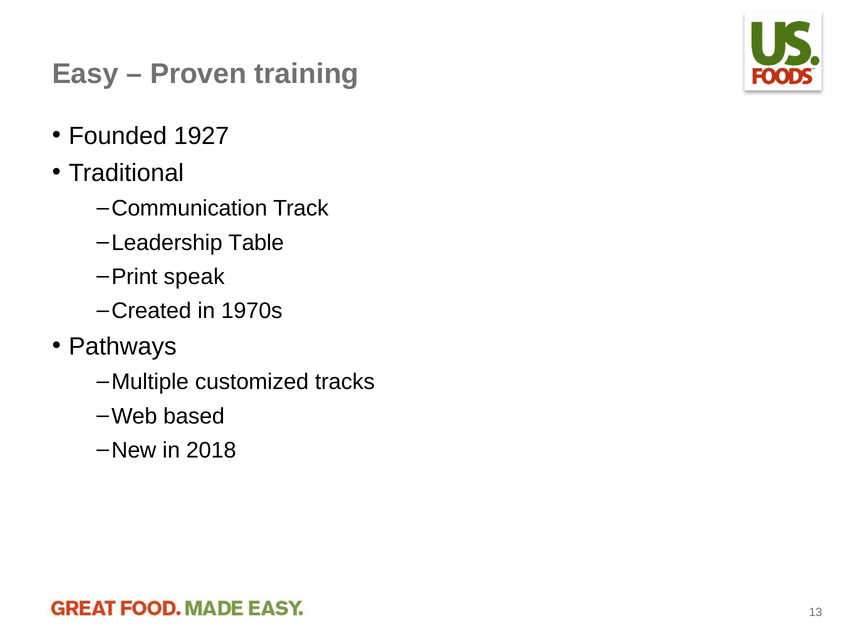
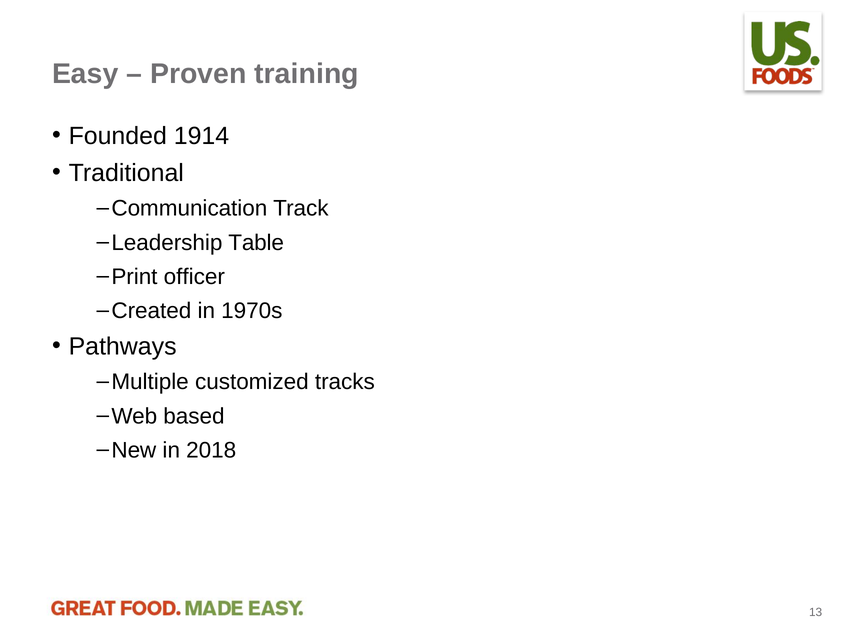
1927: 1927 -> 1914 (201, 136)
speak: speak -> officer (194, 277)
